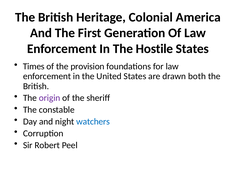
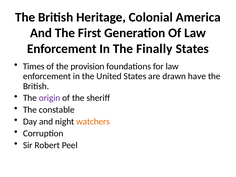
Hostile: Hostile -> Finally (154, 49)
both: both -> have (197, 76)
watchers colour: blue -> orange (93, 122)
